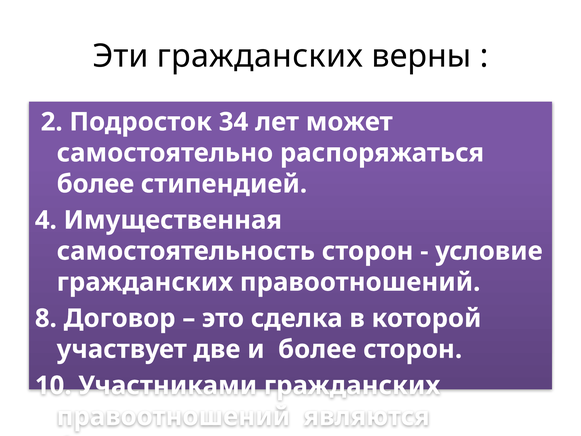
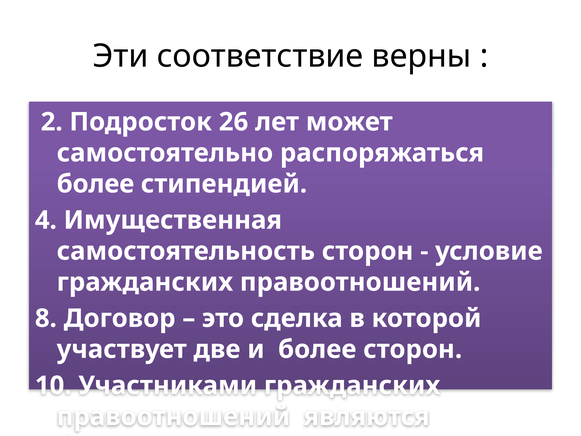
Эти гражданских: гражданских -> соответствие (260, 56)
34: 34 -> 26 (234, 122)
